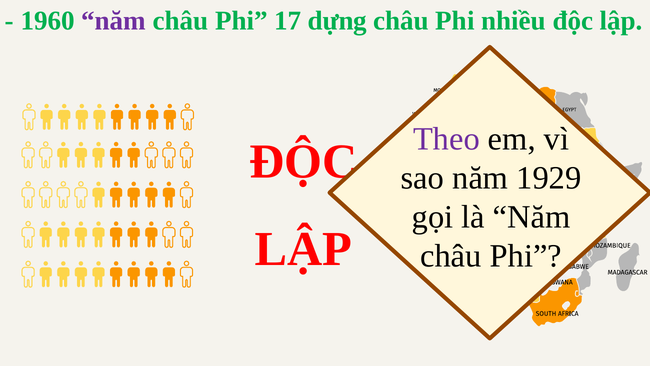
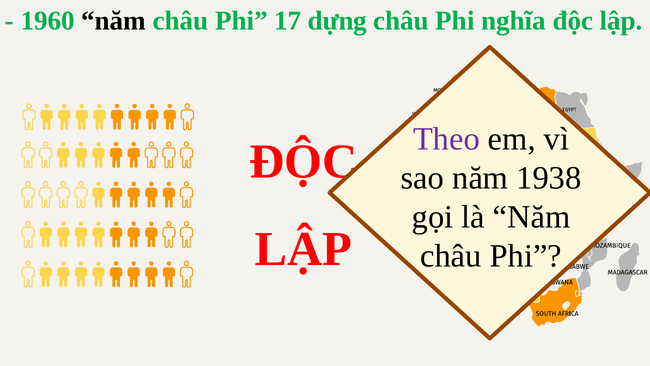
năm colour: purple -> black (114, 21)
nhiều: nhiều -> nghĩa (514, 21)
1929: 1929 -> 1938 (549, 178)
